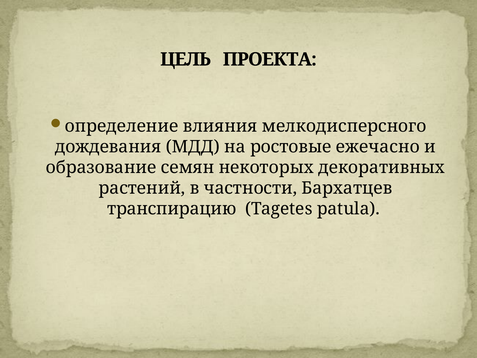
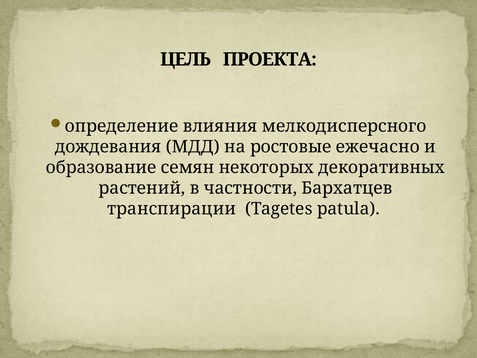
транспирацию: транспирацию -> транспирации (172, 209)
